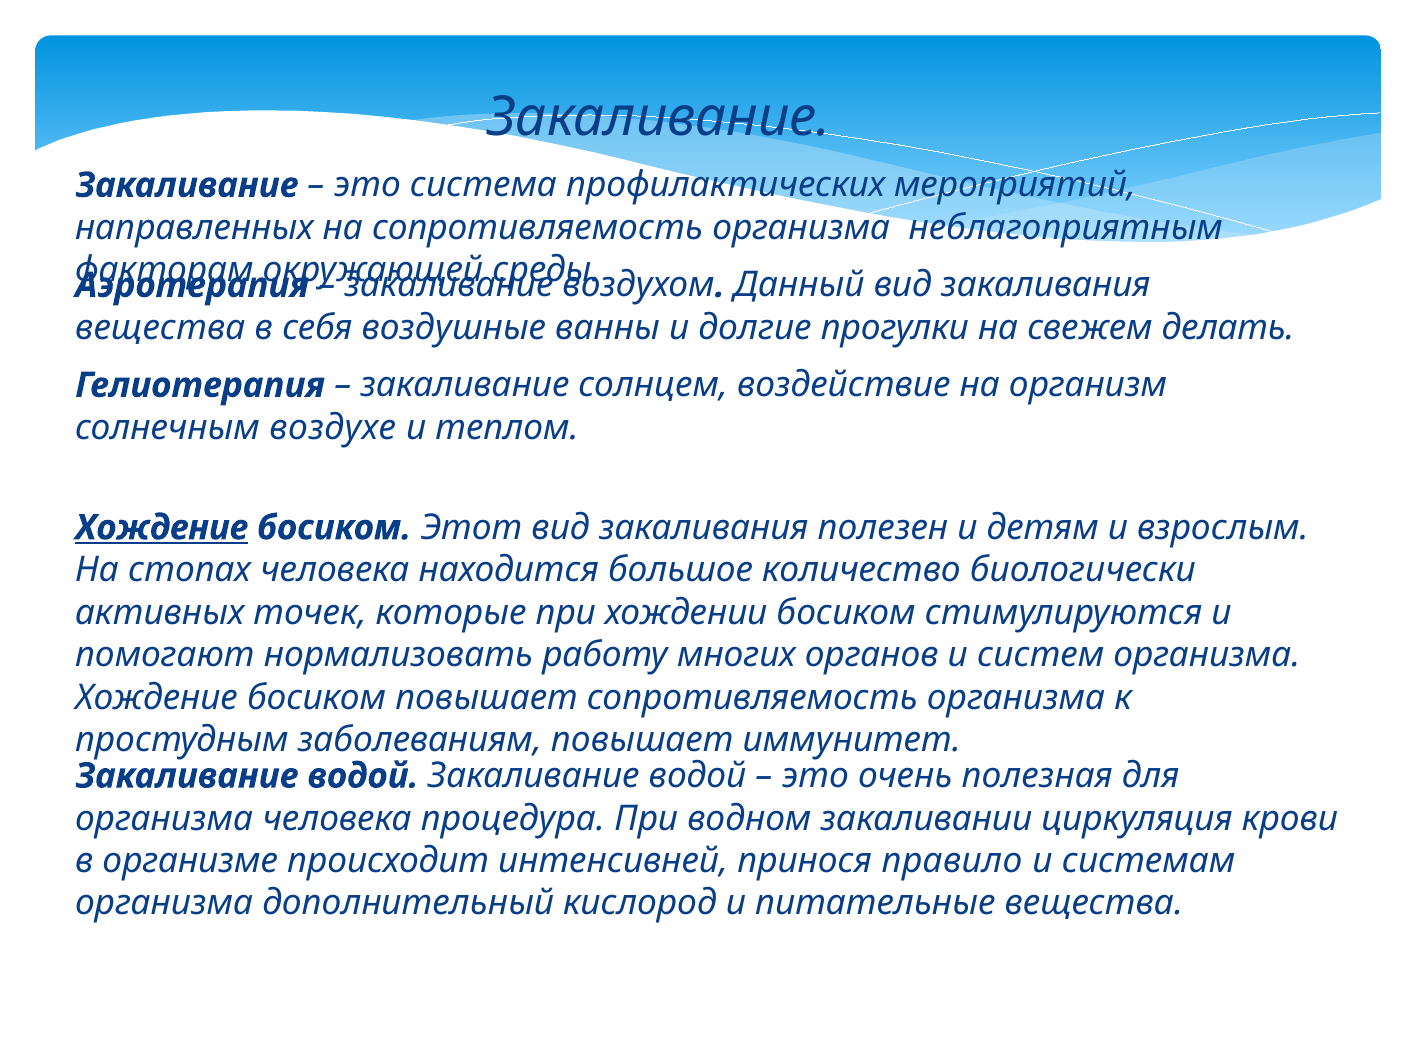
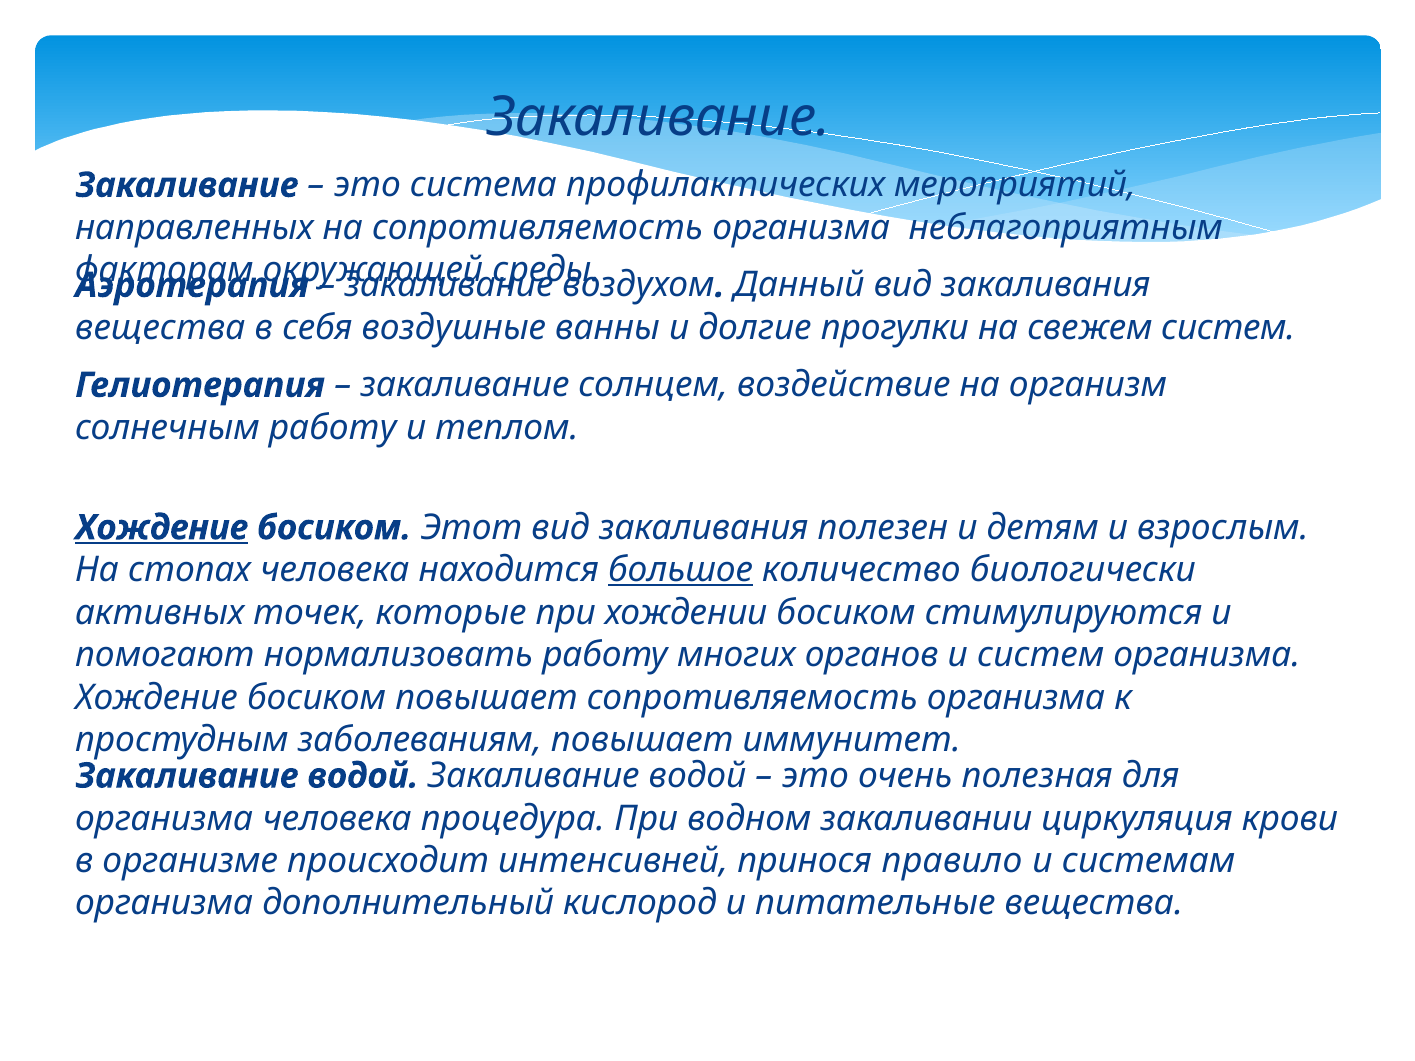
свежем делать: делать -> систем (1228, 328)
солнечным воздухе: воздухе -> работу (333, 428)
большое underline: none -> present (681, 570)
